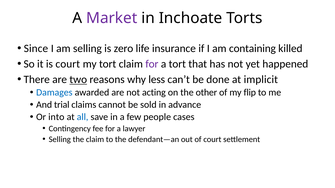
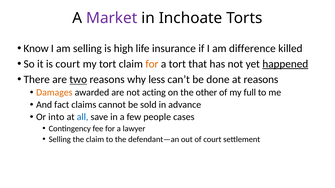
Since: Since -> Know (36, 49)
zero: zero -> high (123, 49)
containing: containing -> difference (252, 49)
for colour: purple -> orange (152, 64)
happened underline: none -> present (285, 64)
at implicit: implicit -> reasons (261, 80)
Damages colour: blue -> orange (54, 93)
flip: flip -> full (250, 93)
trial: trial -> fact (62, 105)
